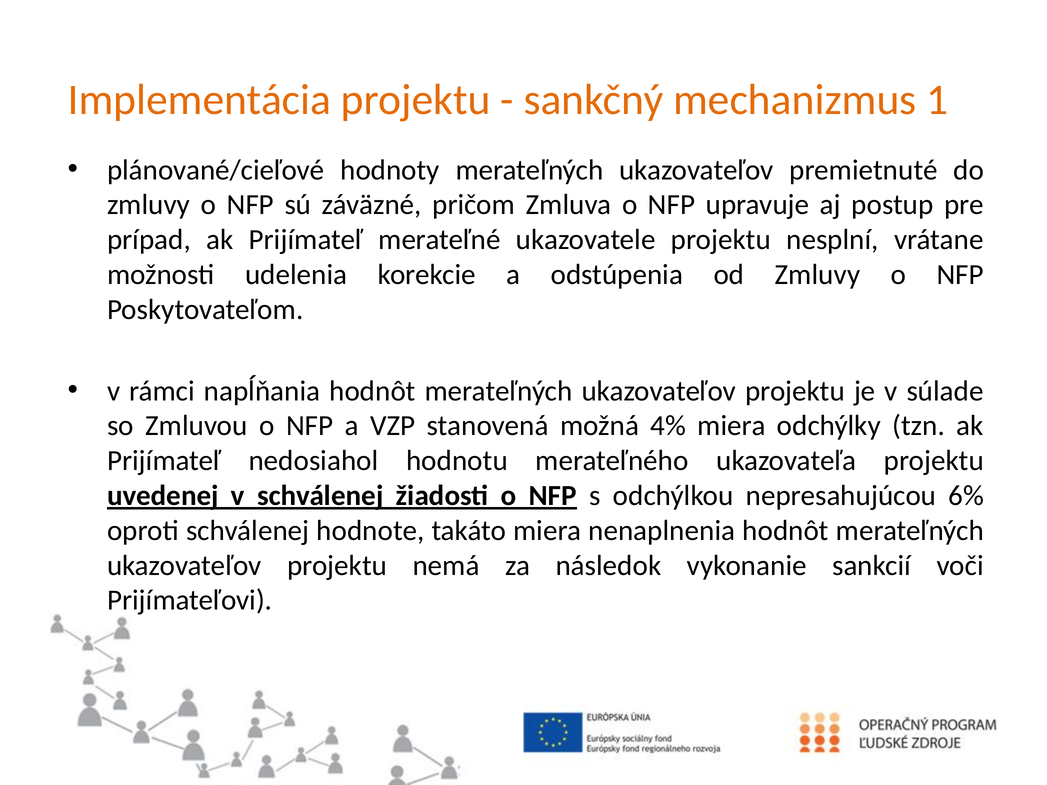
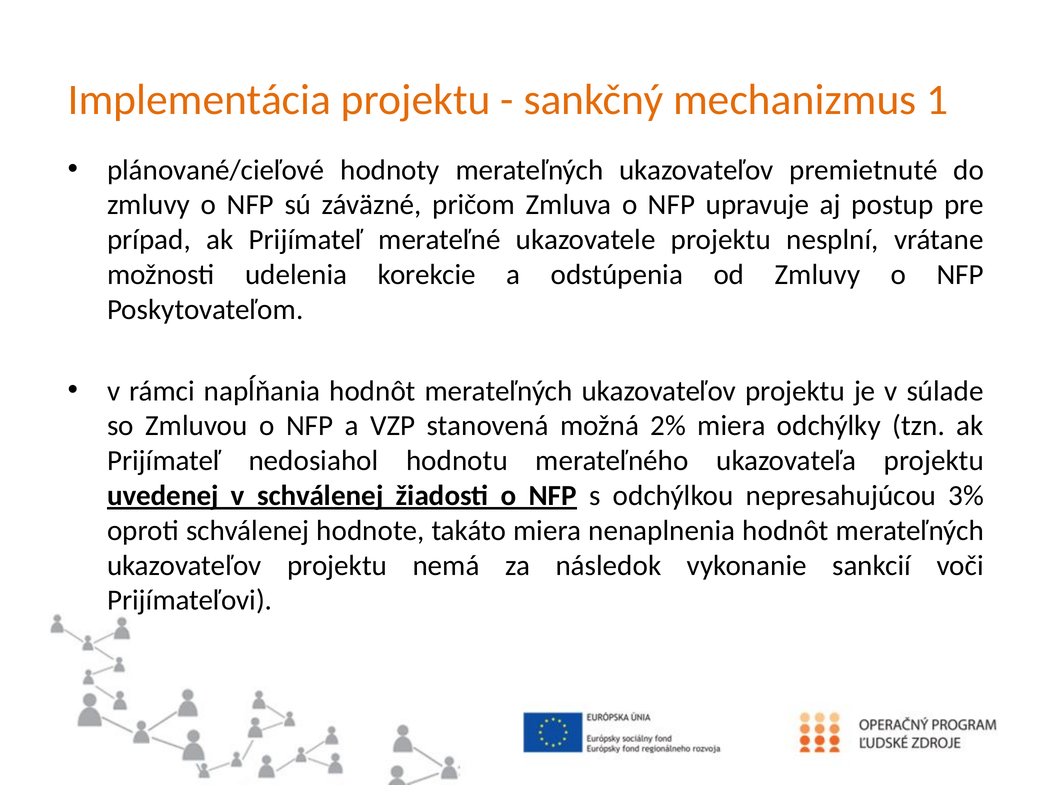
4%: 4% -> 2% (668, 426)
6%: 6% -> 3% (966, 496)
